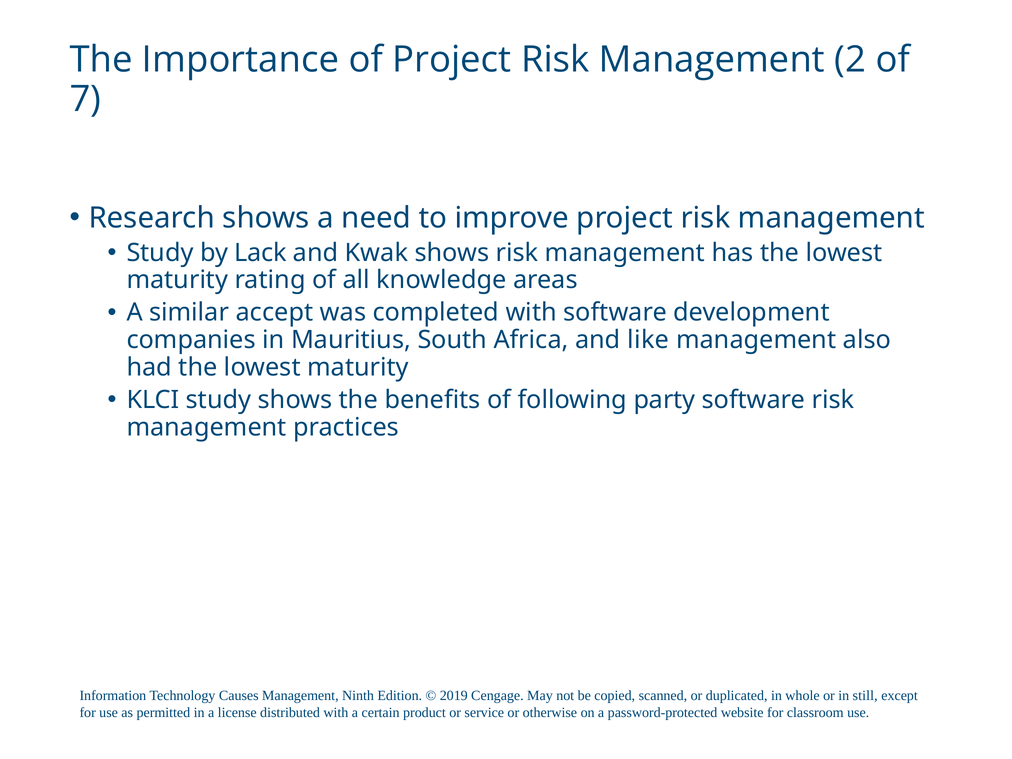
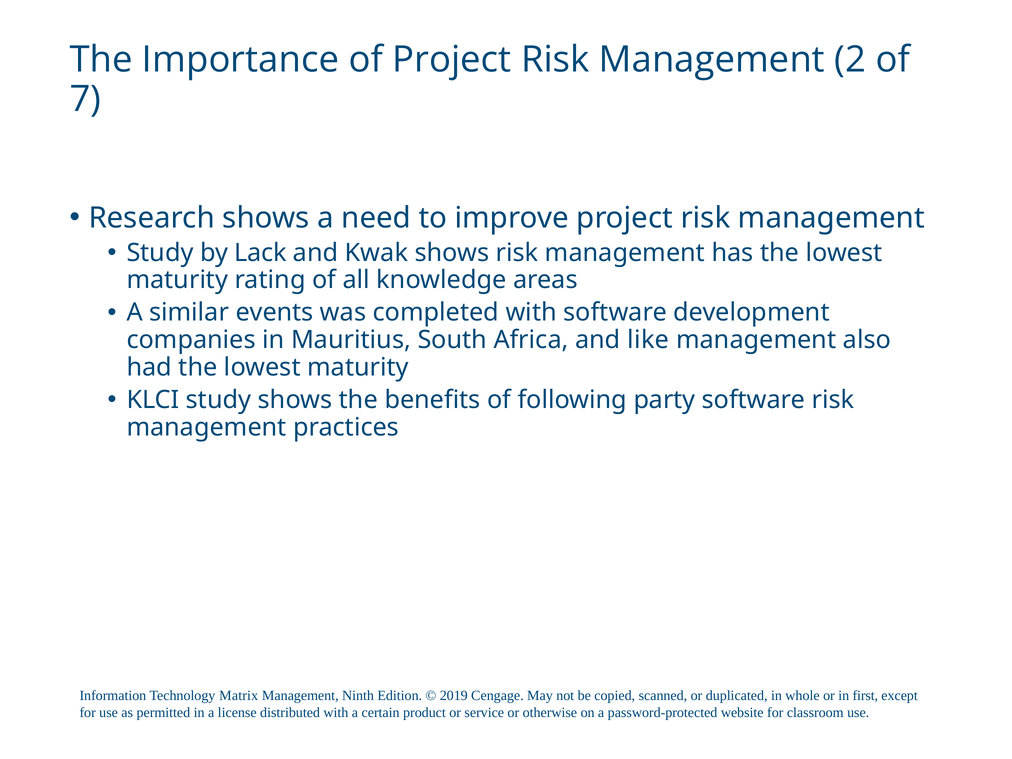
accept: accept -> events (275, 313)
Causes: Causes -> Matrix (239, 696)
still: still -> first (865, 696)
